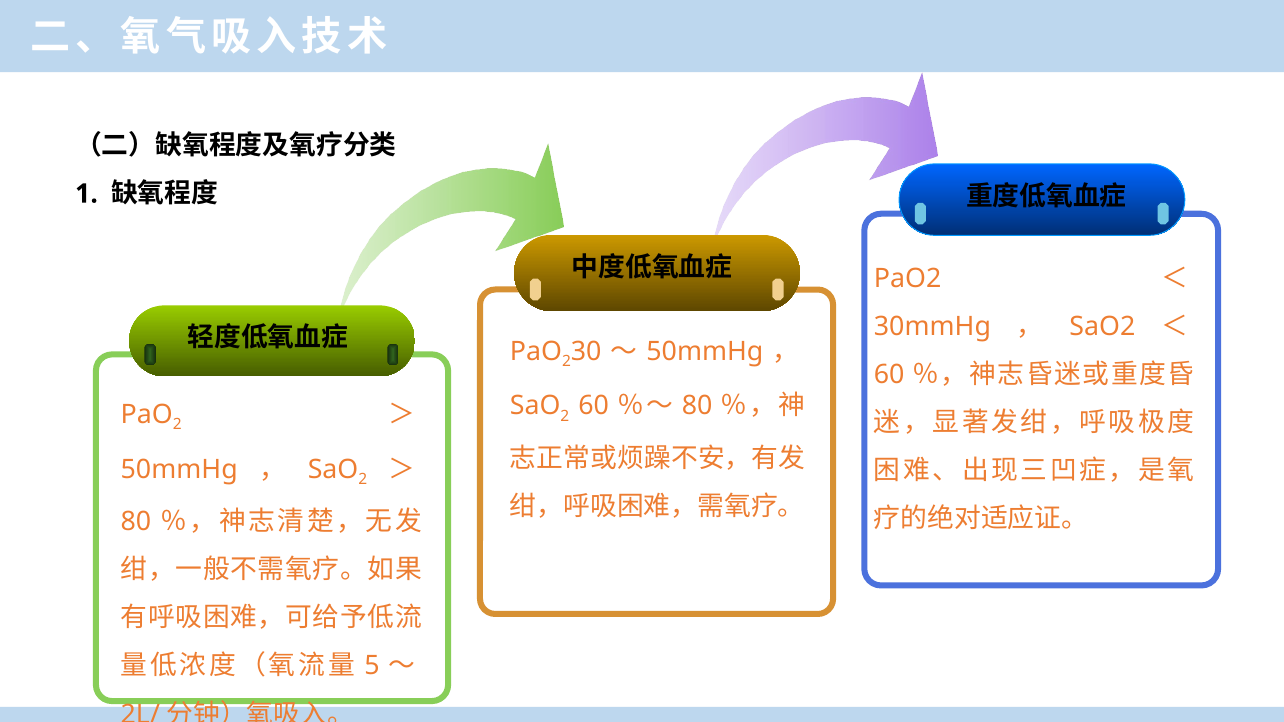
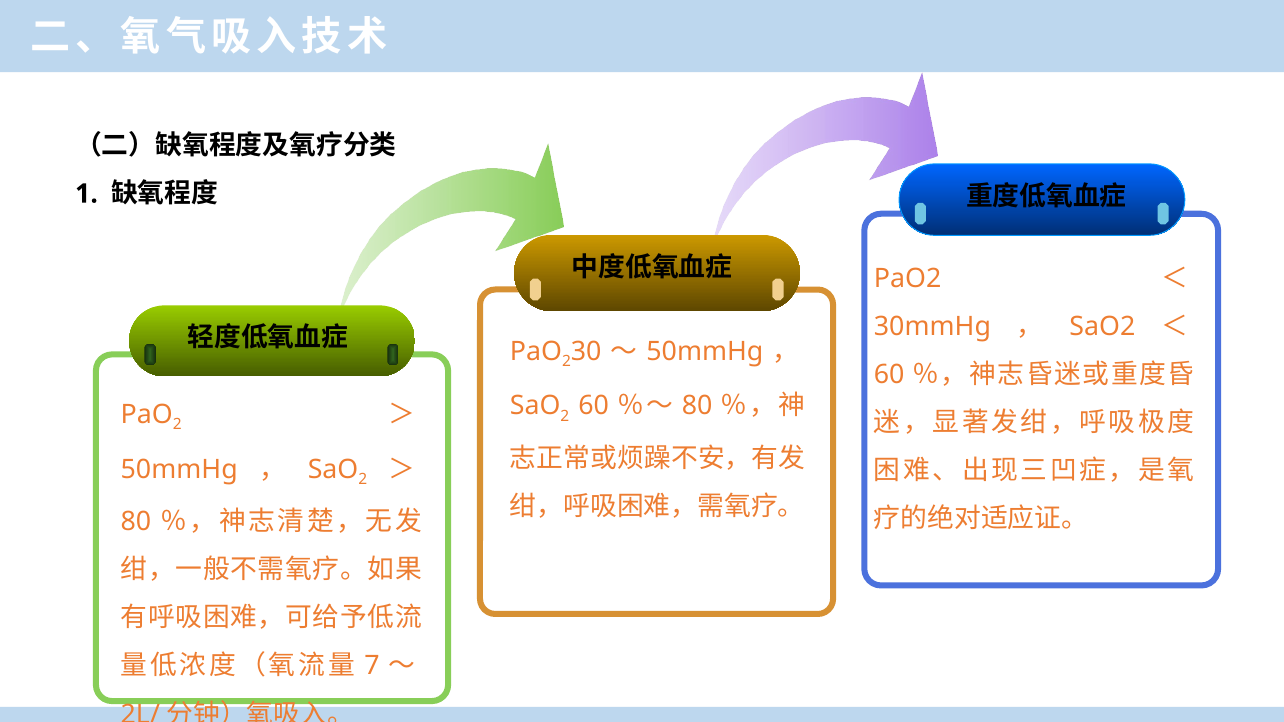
5: 5 -> 7 (372, 666)
